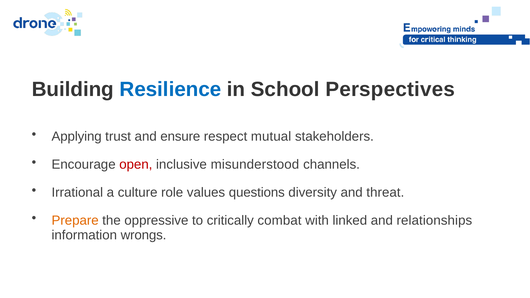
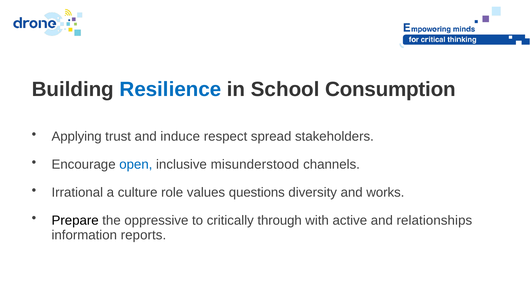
Perspectives: Perspectives -> Consumption (390, 89)
ensure: ensure -> induce (180, 137)
mutual: mutual -> spread (271, 137)
open colour: red -> blue (136, 165)
threat: threat -> works (385, 193)
Prepare colour: orange -> black (75, 221)
combat: combat -> through (280, 221)
linked: linked -> active (350, 221)
wrongs: wrongs -> reports (143, 235)
